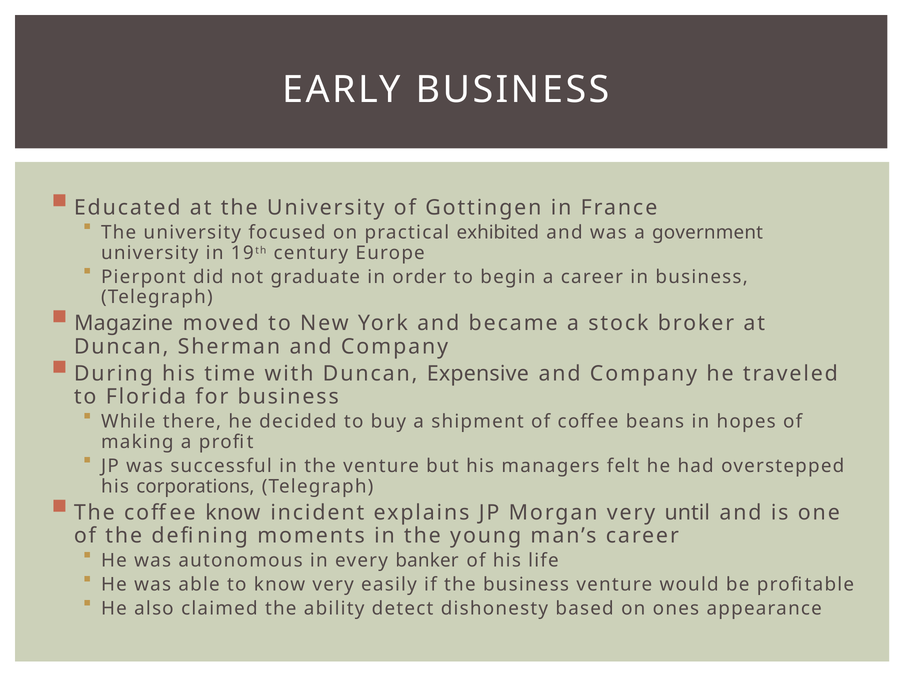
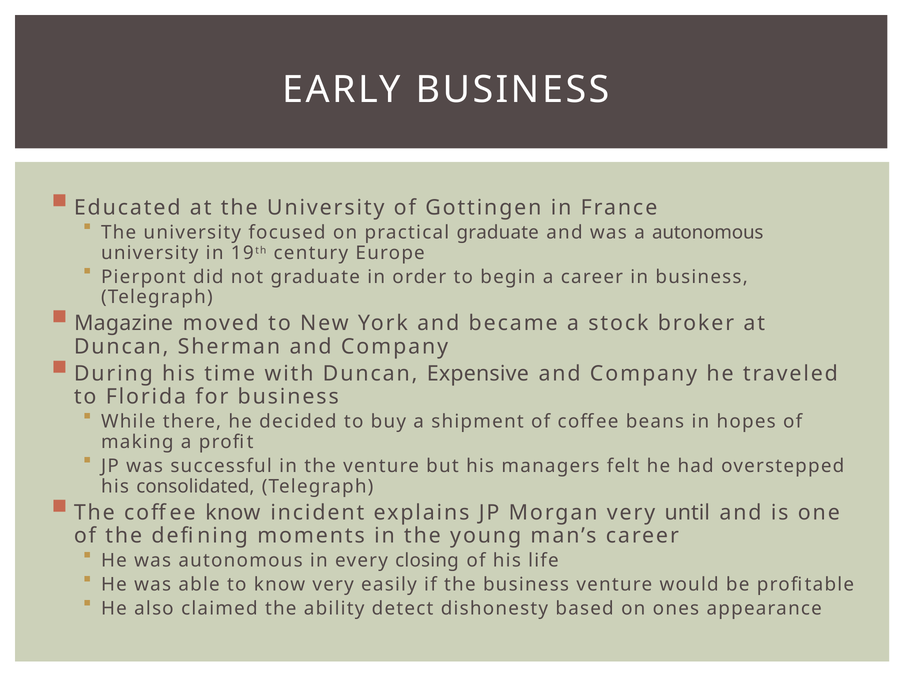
practical exhibited: exhibited -> graduate (498, 232)
a government: government -> autonomous (708, 232)
corporations: corporations -> consolidated (195, 486)
banker: banker -> closing (427, 561)
